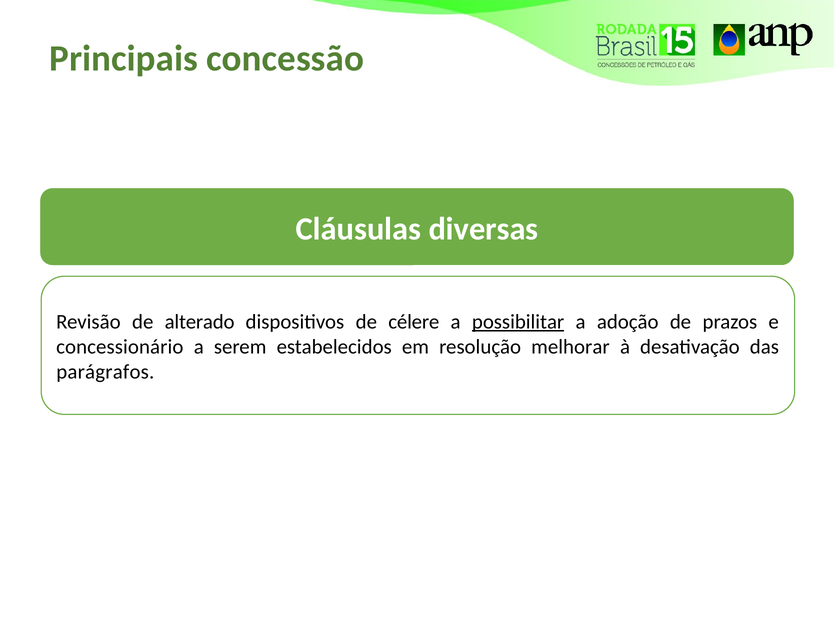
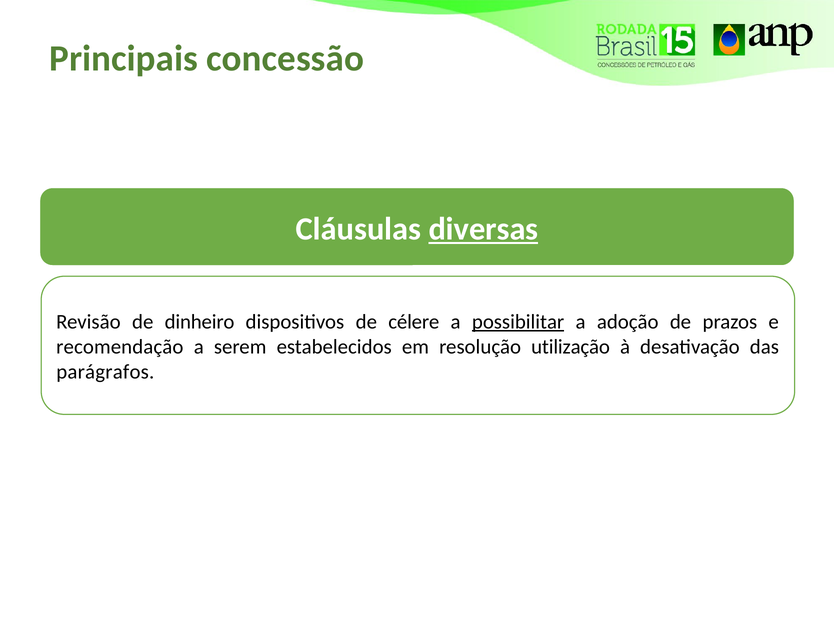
diversas underline: none -> present (483, 229)
alterado: alterado -> dinheiro (200, 322)
concessionário: concessionário -> recomendação (120, 347)
melhorar: melhorar -> utilização (571, 347)
